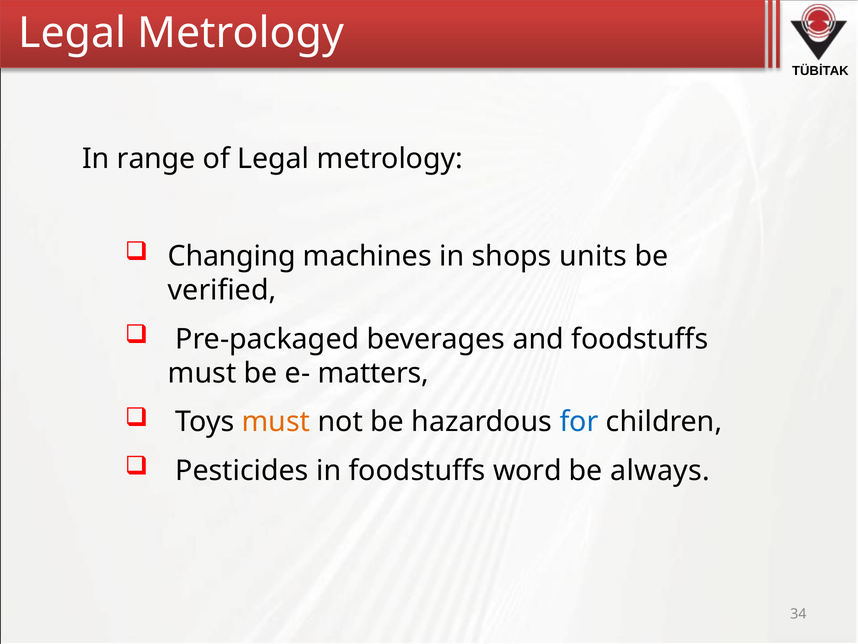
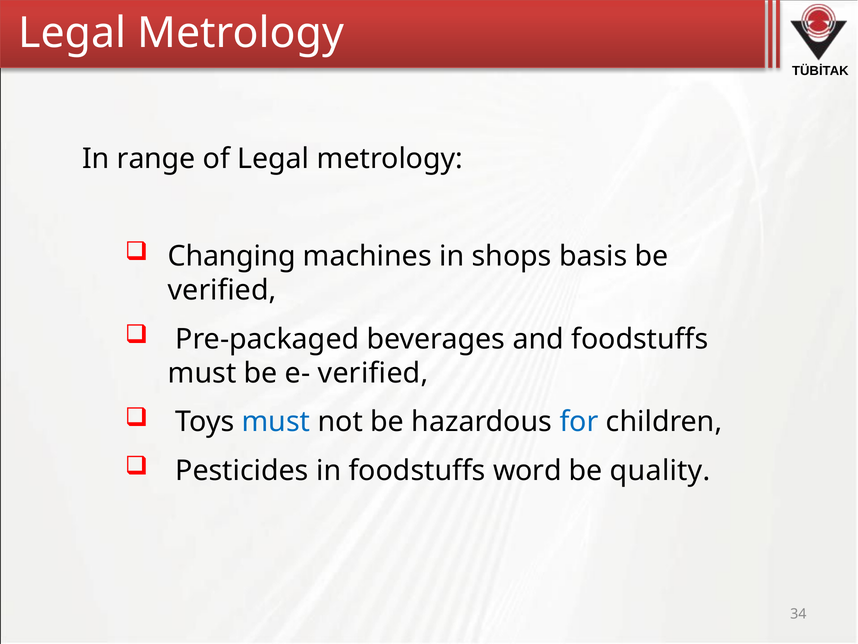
units: units -> basis (593, 256)
e- matters: matters -> verified (373, 373)
must colour: orange -> blue (276, 422)
always: always -> quality (660, 470)
